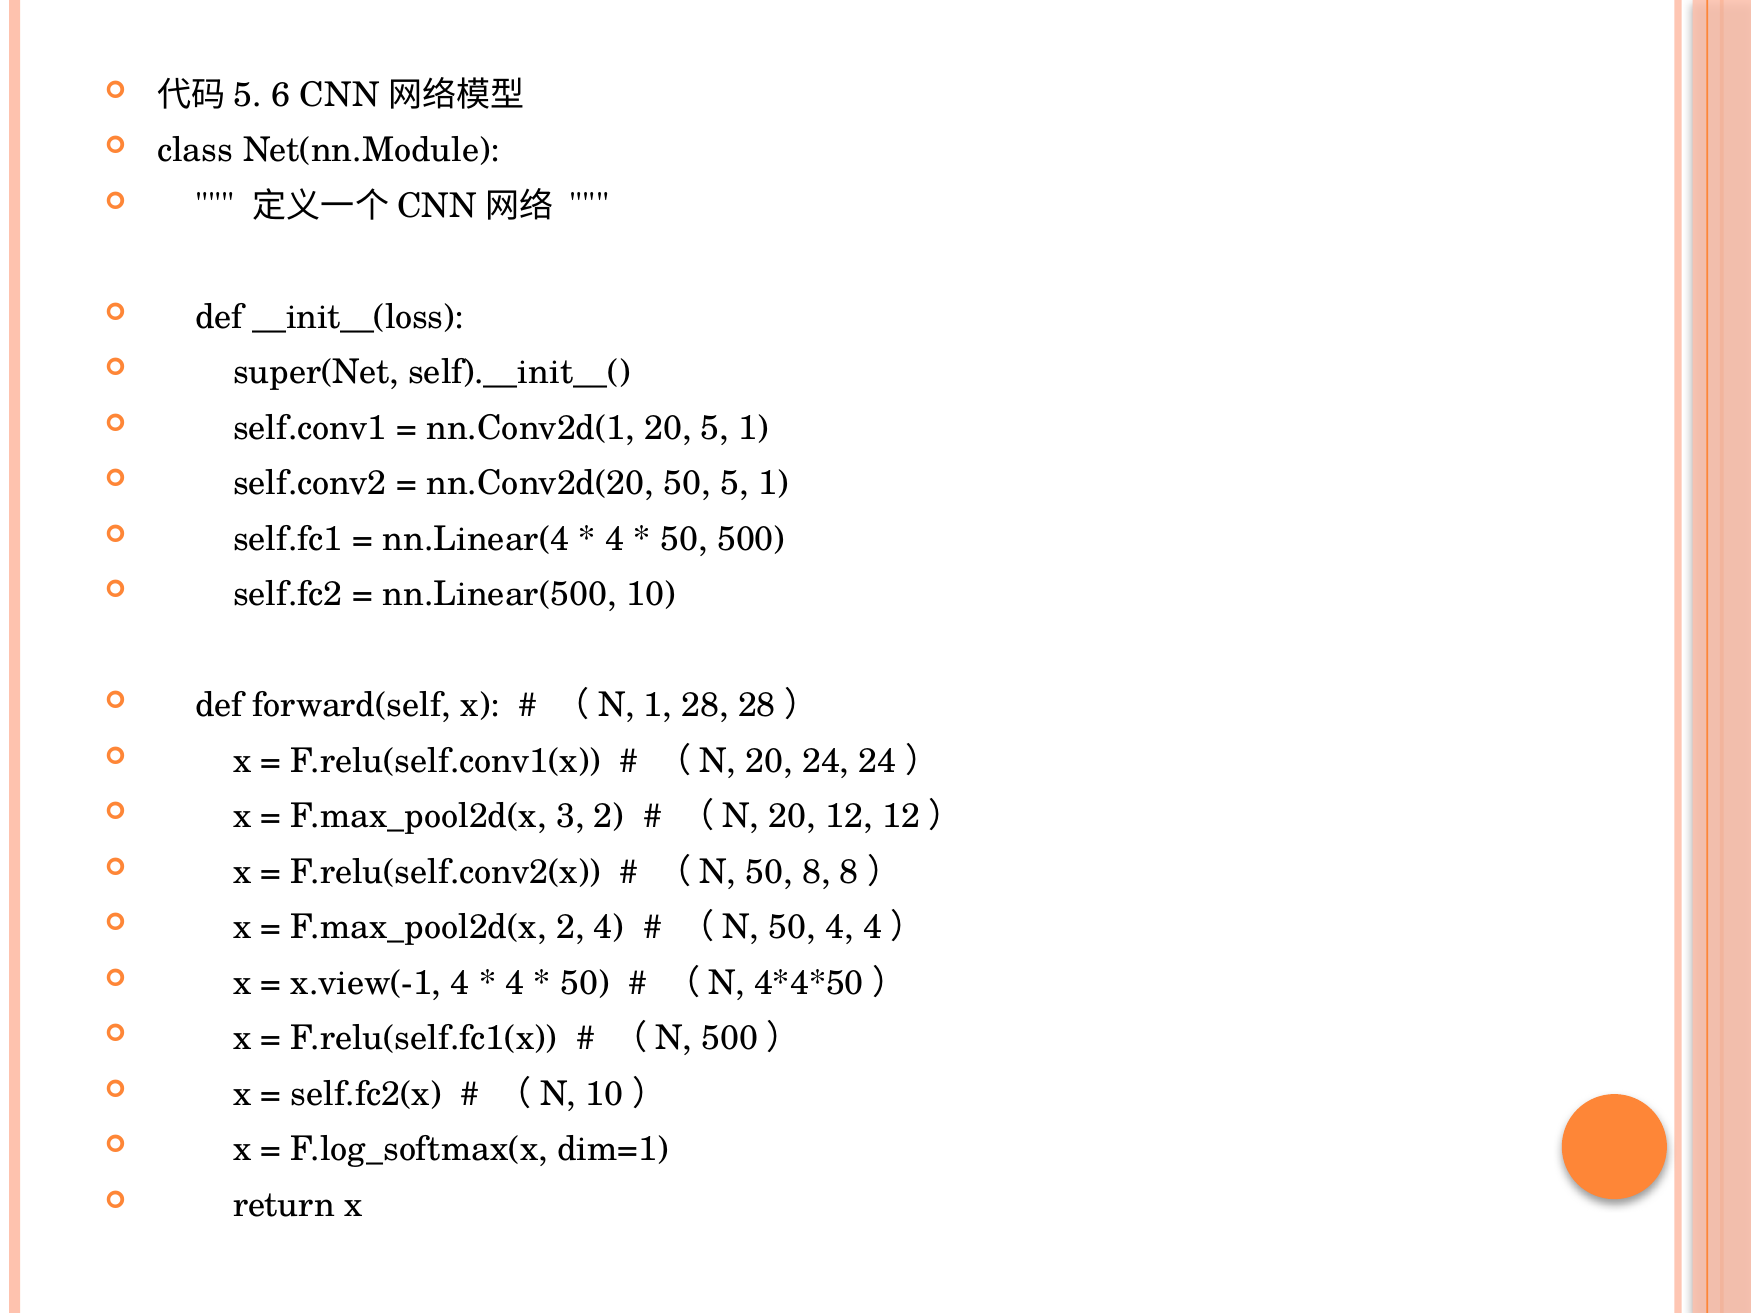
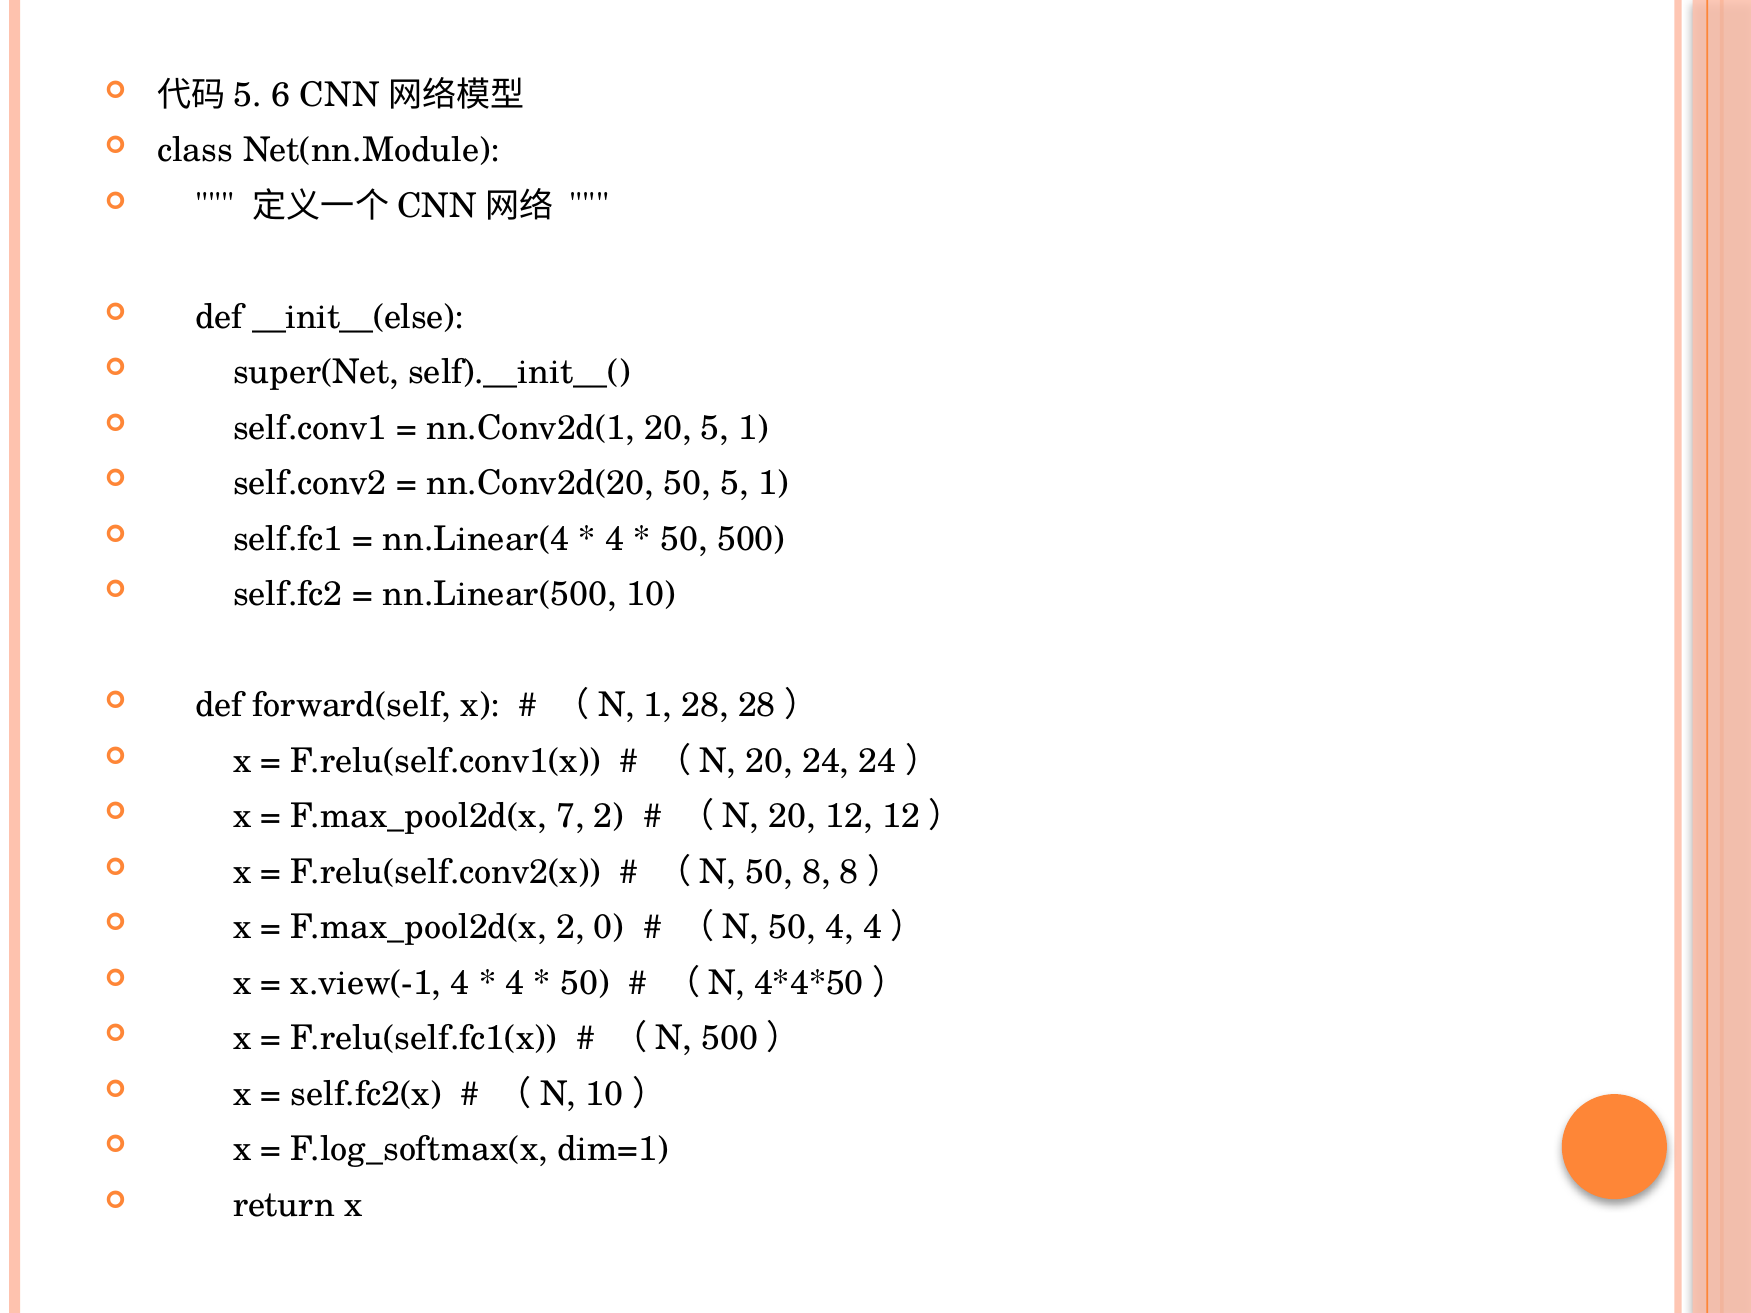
__init__(loss: __init__(loss -> __init__(else (358, 317)
3: 3 -> 7 (570, 817)
2 4: 4 -> 0 (609, 928)
